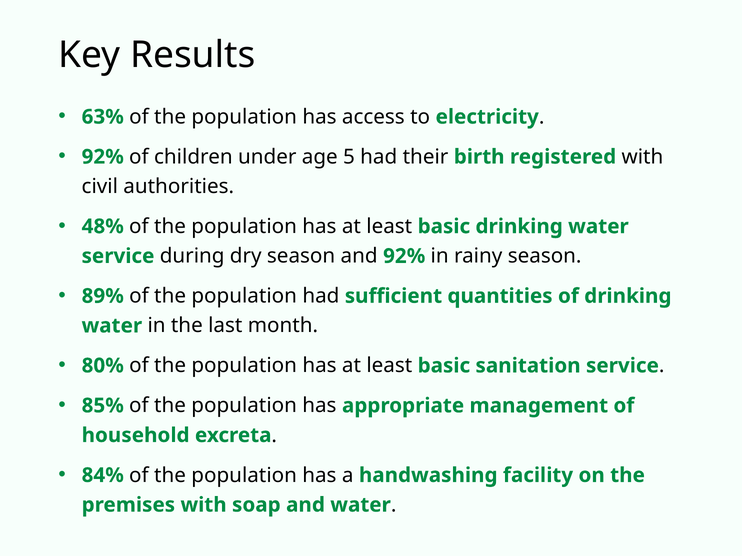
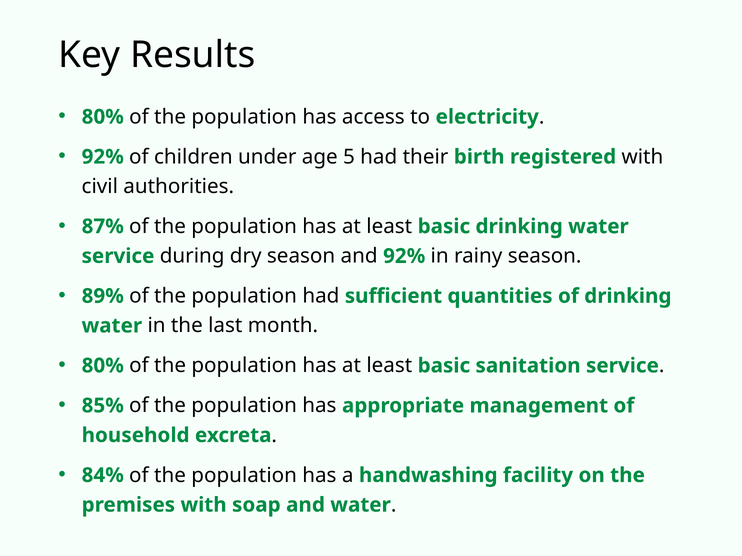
63%: 63% -> 80% (103, 117)
48%: 48% -> 87% (103, 227)
